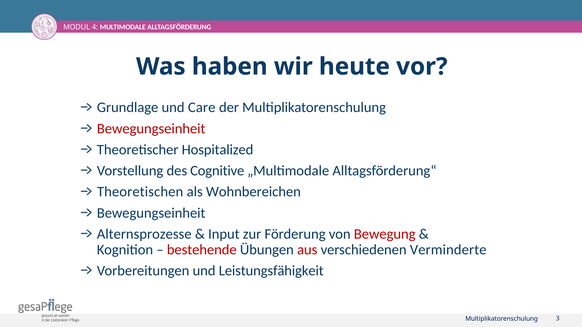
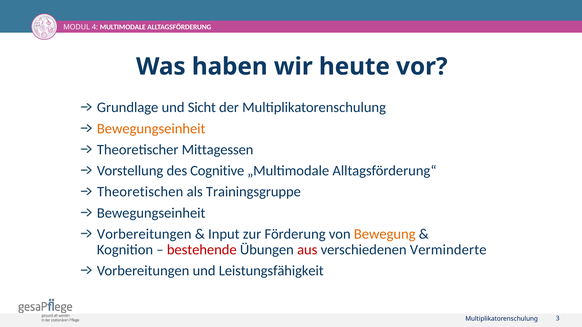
Care: Care -> Sicht (202, 108)
Bewegungseinheit colour: red -> orange (151, 129)
Hospitalized: Hospitalized -> Mittagessen (218, 150)
Wohnbereichen: Wohnbereichen -> Trainingsgruppe (253, 192)
Alternsprozesse: Alternsprozesse -> Vorbereitungen (144, 234)
Bewegung colour: red -> orange (385, 234)
